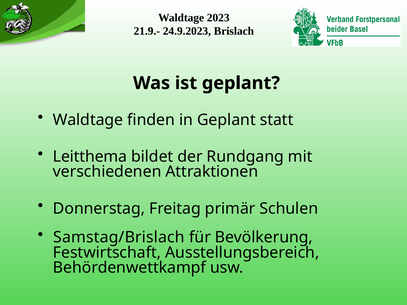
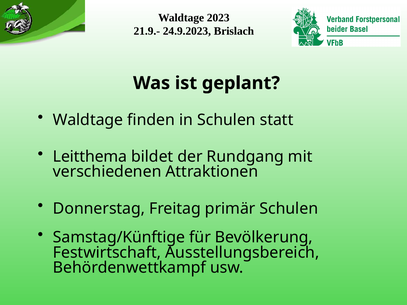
in Geplant: Geplant -> Schulen (226, 120)
Samstag/Brislach: Samstag/Brislach -> Samstag/Künftige (119, 237)
